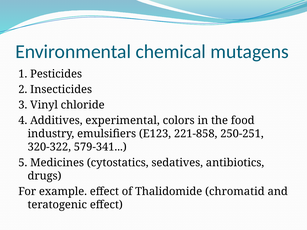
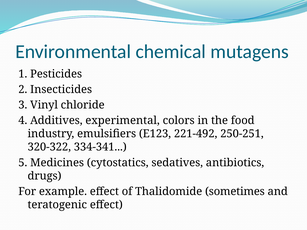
221-858: 221-858 -> 221-492 (196, 134)
579-341: 579-341 -> 334-341 (100, 147)
chromatid: chromatid -> sometimes (235, 192)
